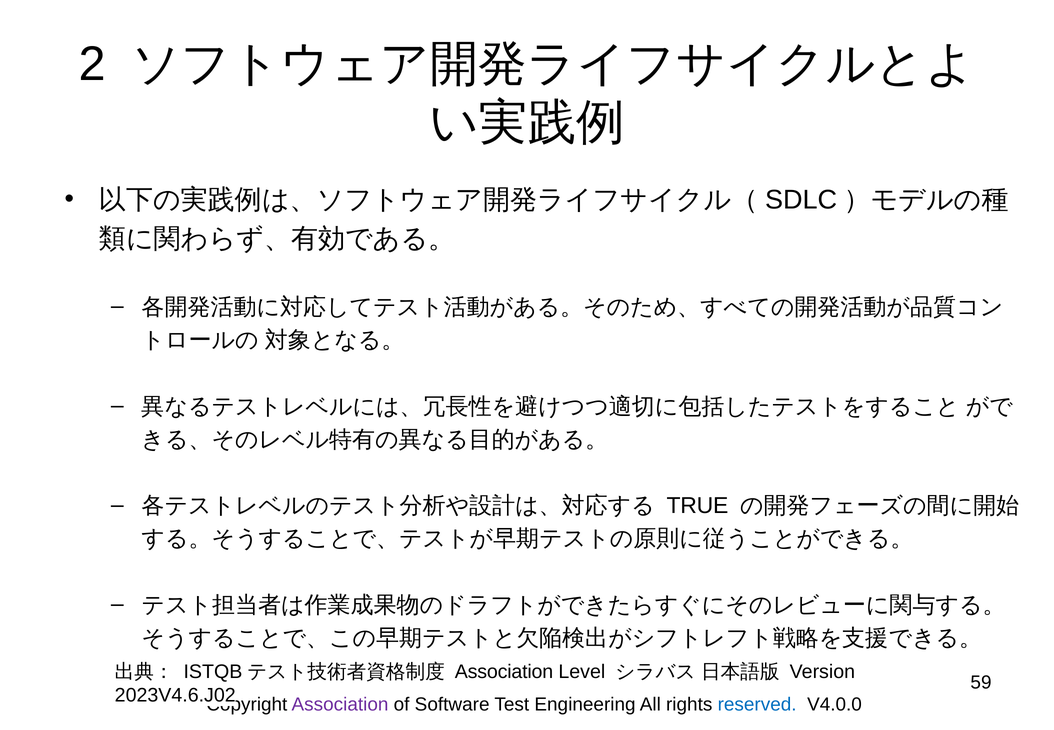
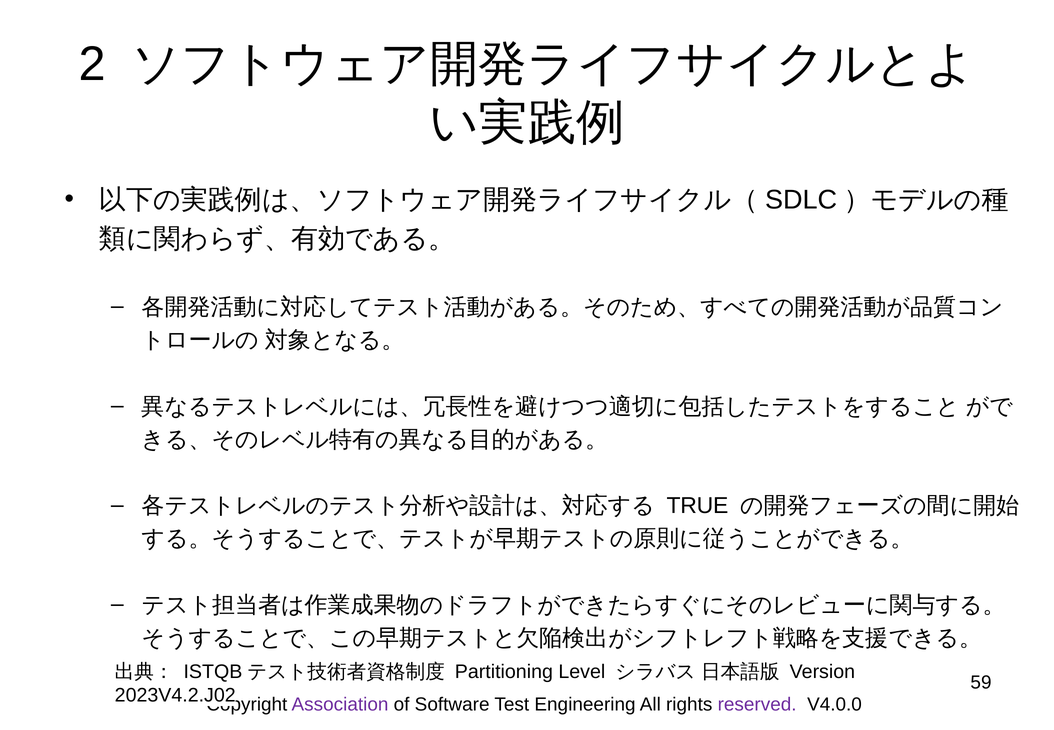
Association: Association -> Partitioning (504, 671)
2023V4.6.J02: 2023V4.6.J02 -> 2023V4.2.J02 (175, 695)
reserved colour: blue -> purple (757, 704)
